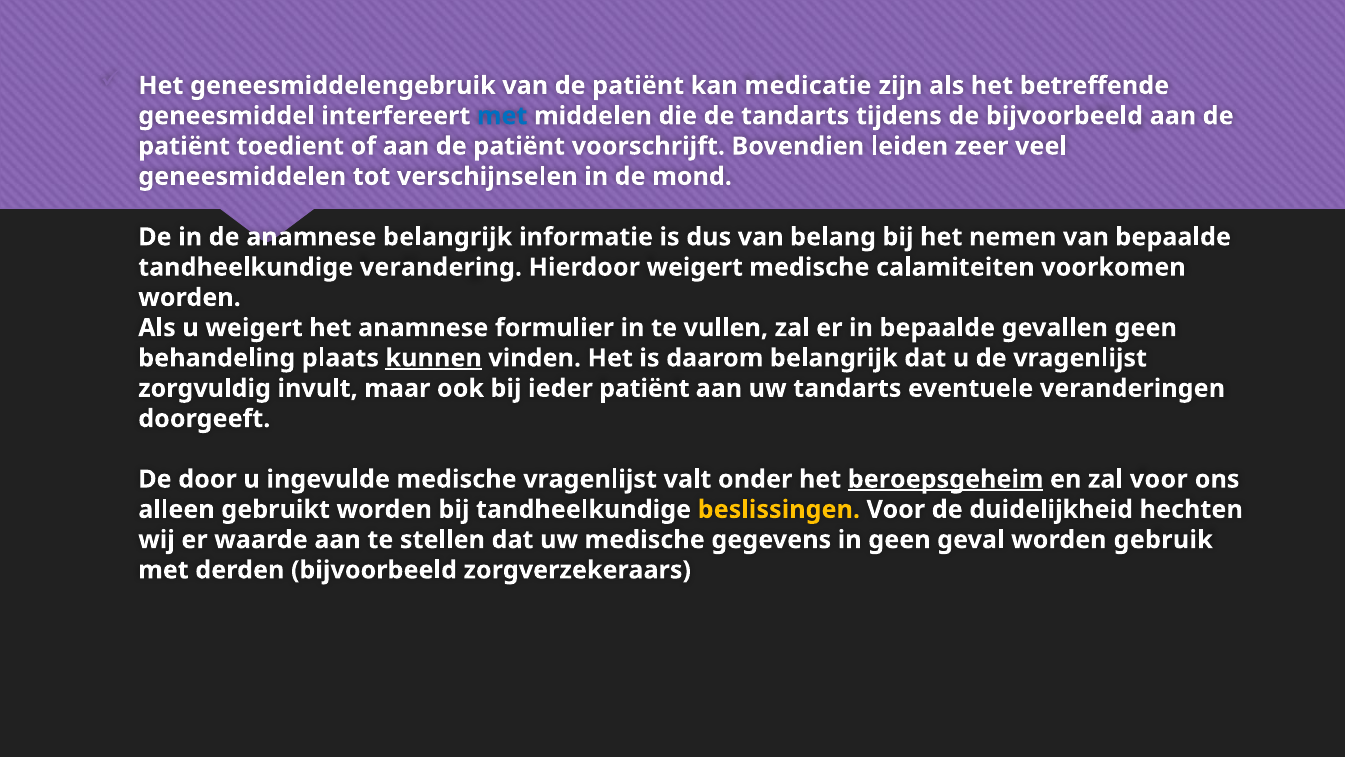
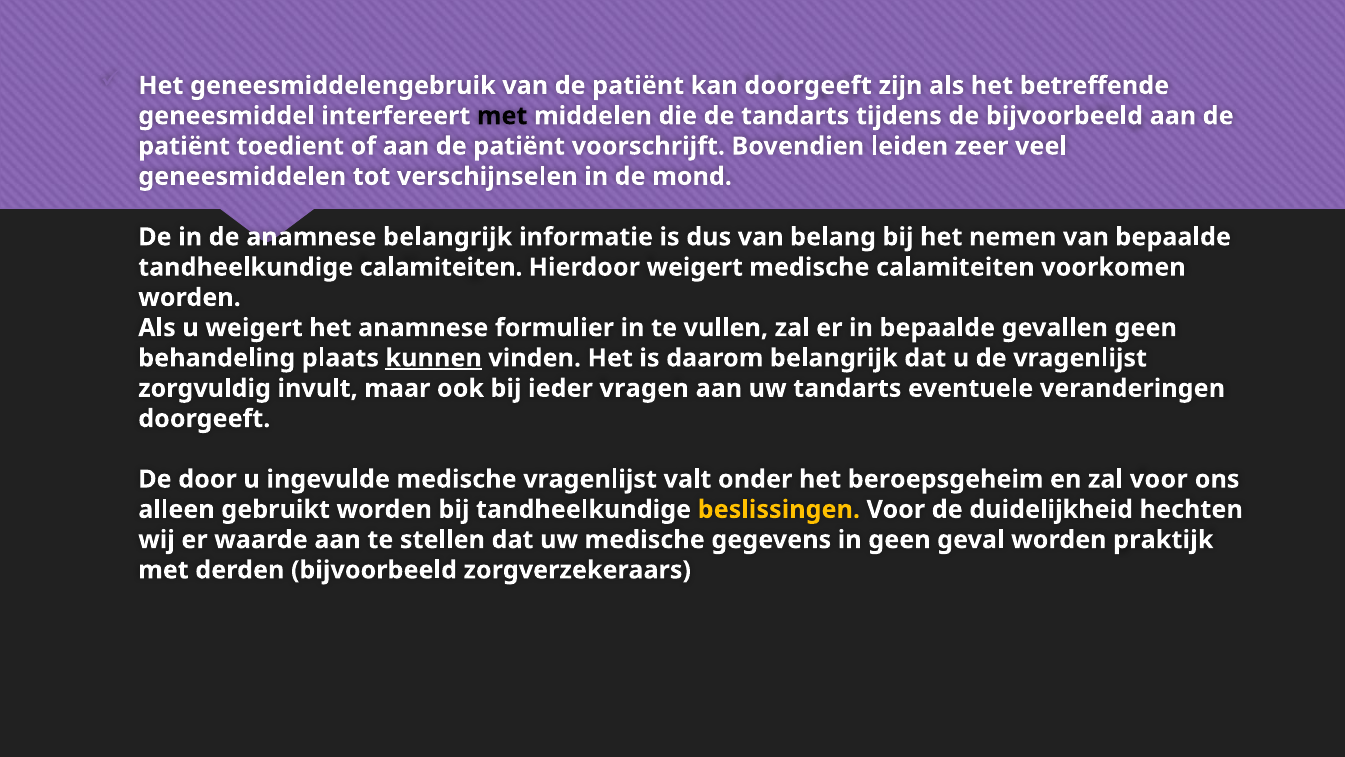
kan medicatie: medicatie -> doorgeeft (808, 86)
met colour: blue -> black (502, 116)
tandheelkundige verandering: verandering -> calamiteiten (441, 267)
ieder patiënt: patiënt -> vragen (644, 388)
beroepsgeheim underline: present -> none (946, 479)
gebruik: gebruik -> praktijk (1163, 540)
